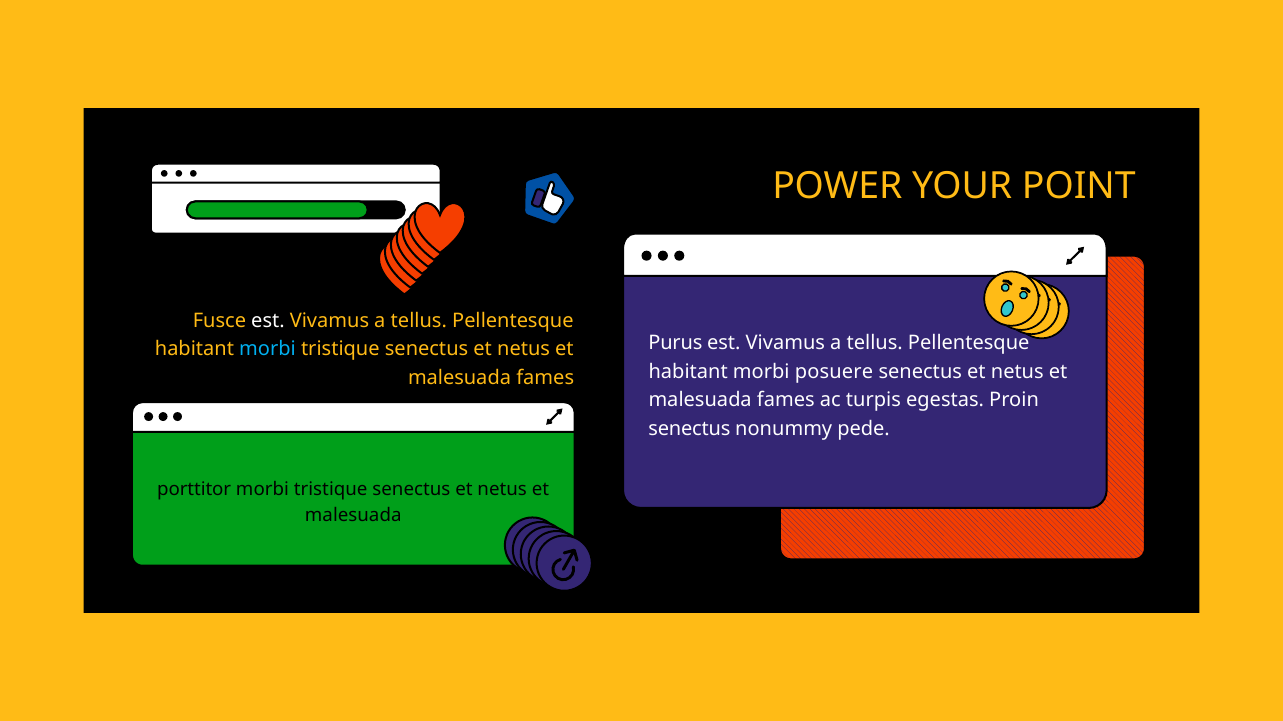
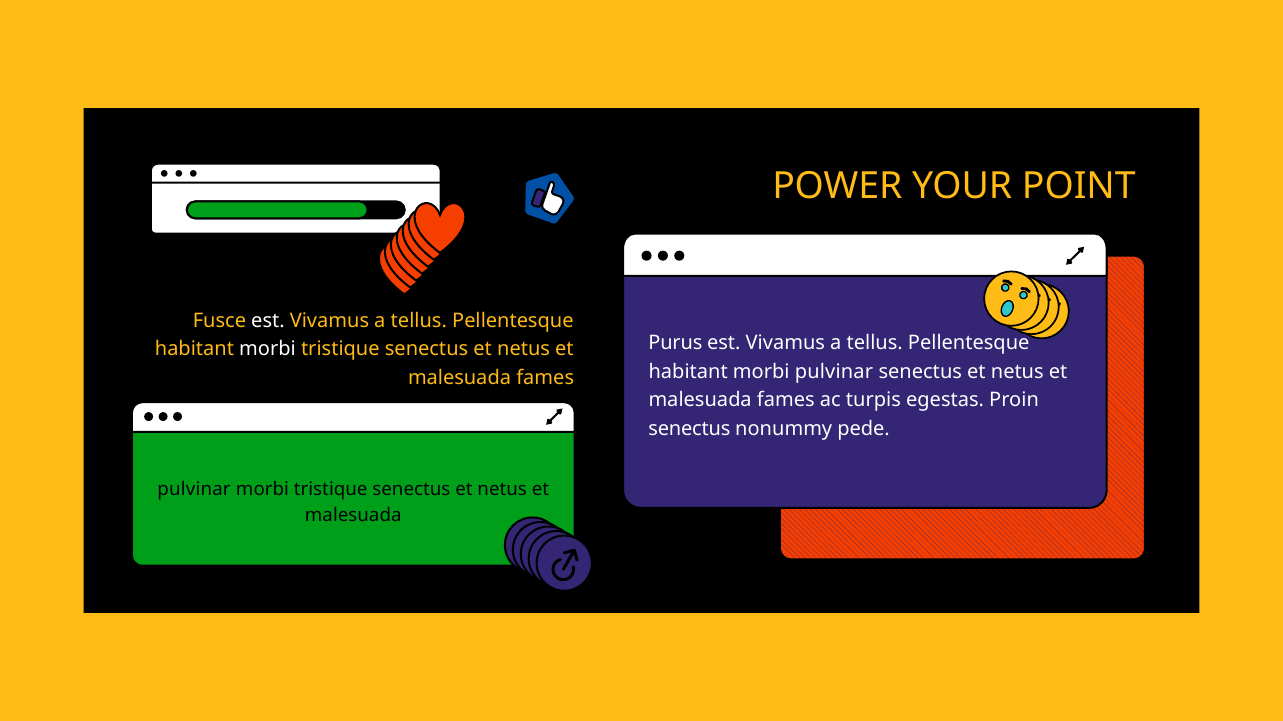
morbi colour: light blue -> white (268, 350)
morbi posuere: posuere -> pulvinar (834, 372)
porttitor: porttitor -> pulvinar (194, 489)
